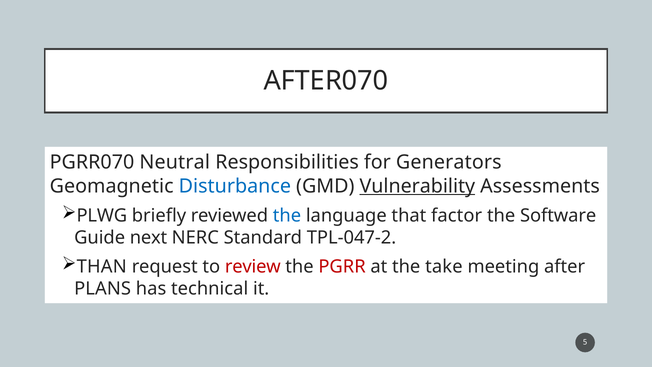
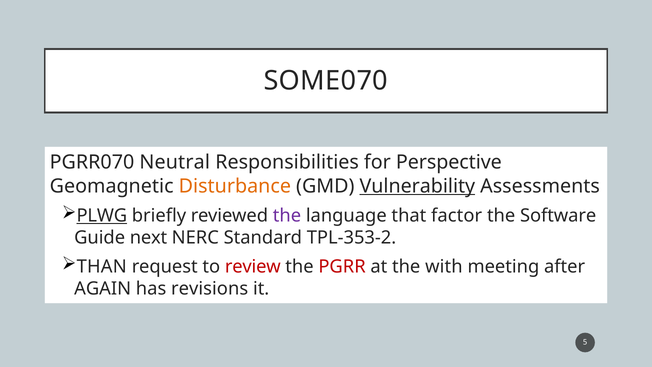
AFTER070: AFTER070 -> SOME070 (326, 80)
Generators: Generators -> Perspective (449, 162)
Disturbance colour: blue -> orange (235, 186)
PLWG underline: none -> present (102, 216)
the colour: blue -> purple (287, 216)
TPL-047-2: TPL-047-2 -> TPL-353-2 (352, 238)
take: take -> with (444, 266)
PLANS: PLANS -> AGAIN (103, 288)
technical: technical -> revisions (210, 288)
